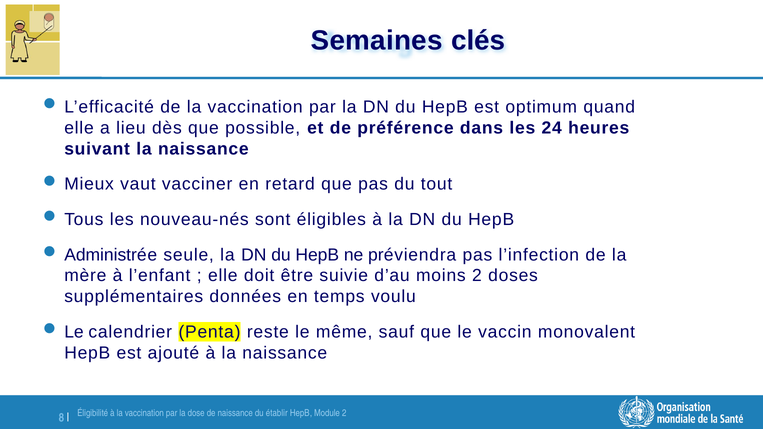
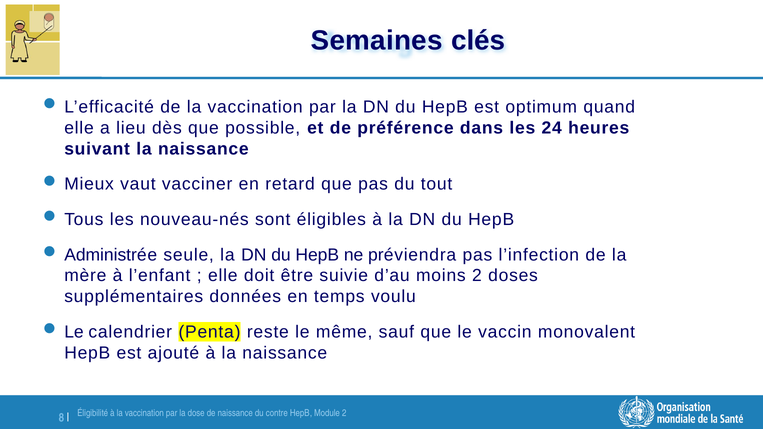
établir: établir -> contre (277, 413)
